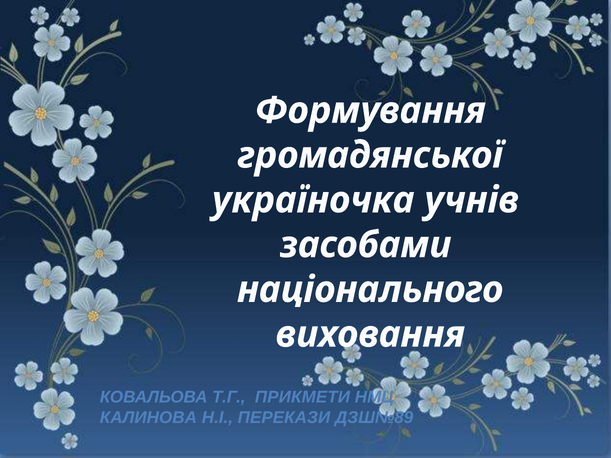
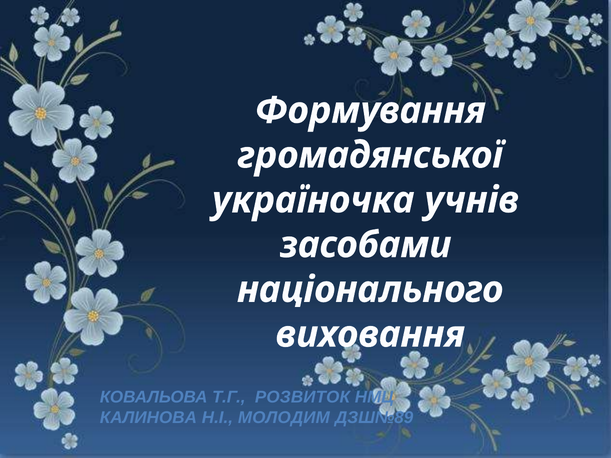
ПРИКМЕТИ: ПРИКМЕТИ -> РОЗВИТОК (302, 397)
ПЕРЕКАЗИ: ПЕРЕКАЗИ -> МОЛОДИМ (284, 418)
